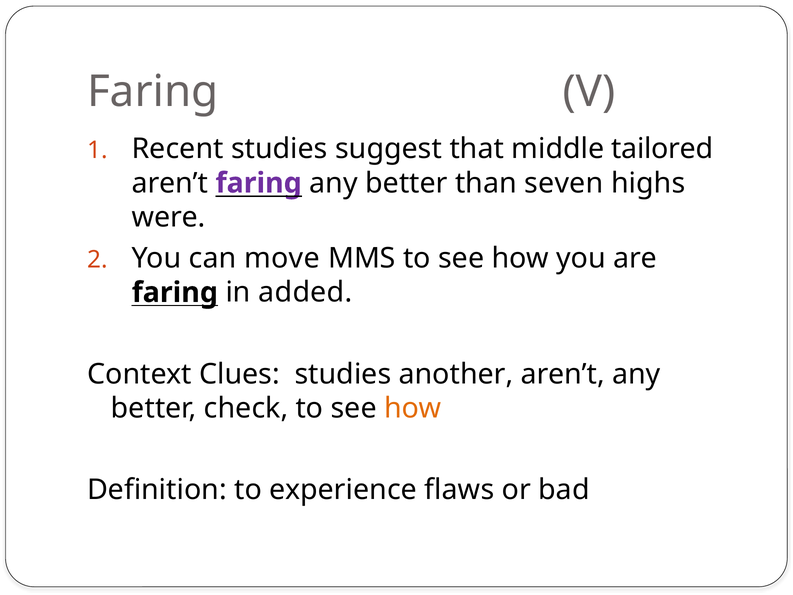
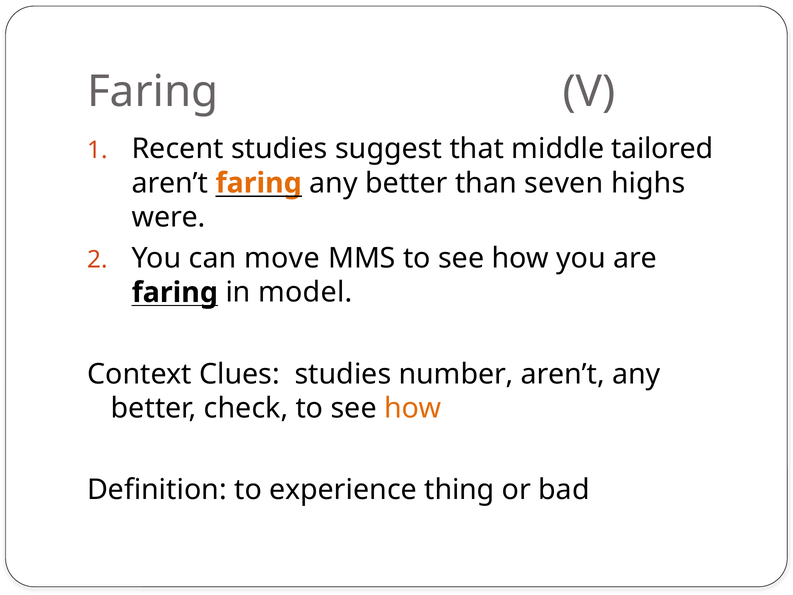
faring colour: purple -> orange (259, 183)
added: added -> model (305, 292)
another: another -> number (456, 374)
flaws: flaws -> thing (459, 490)
